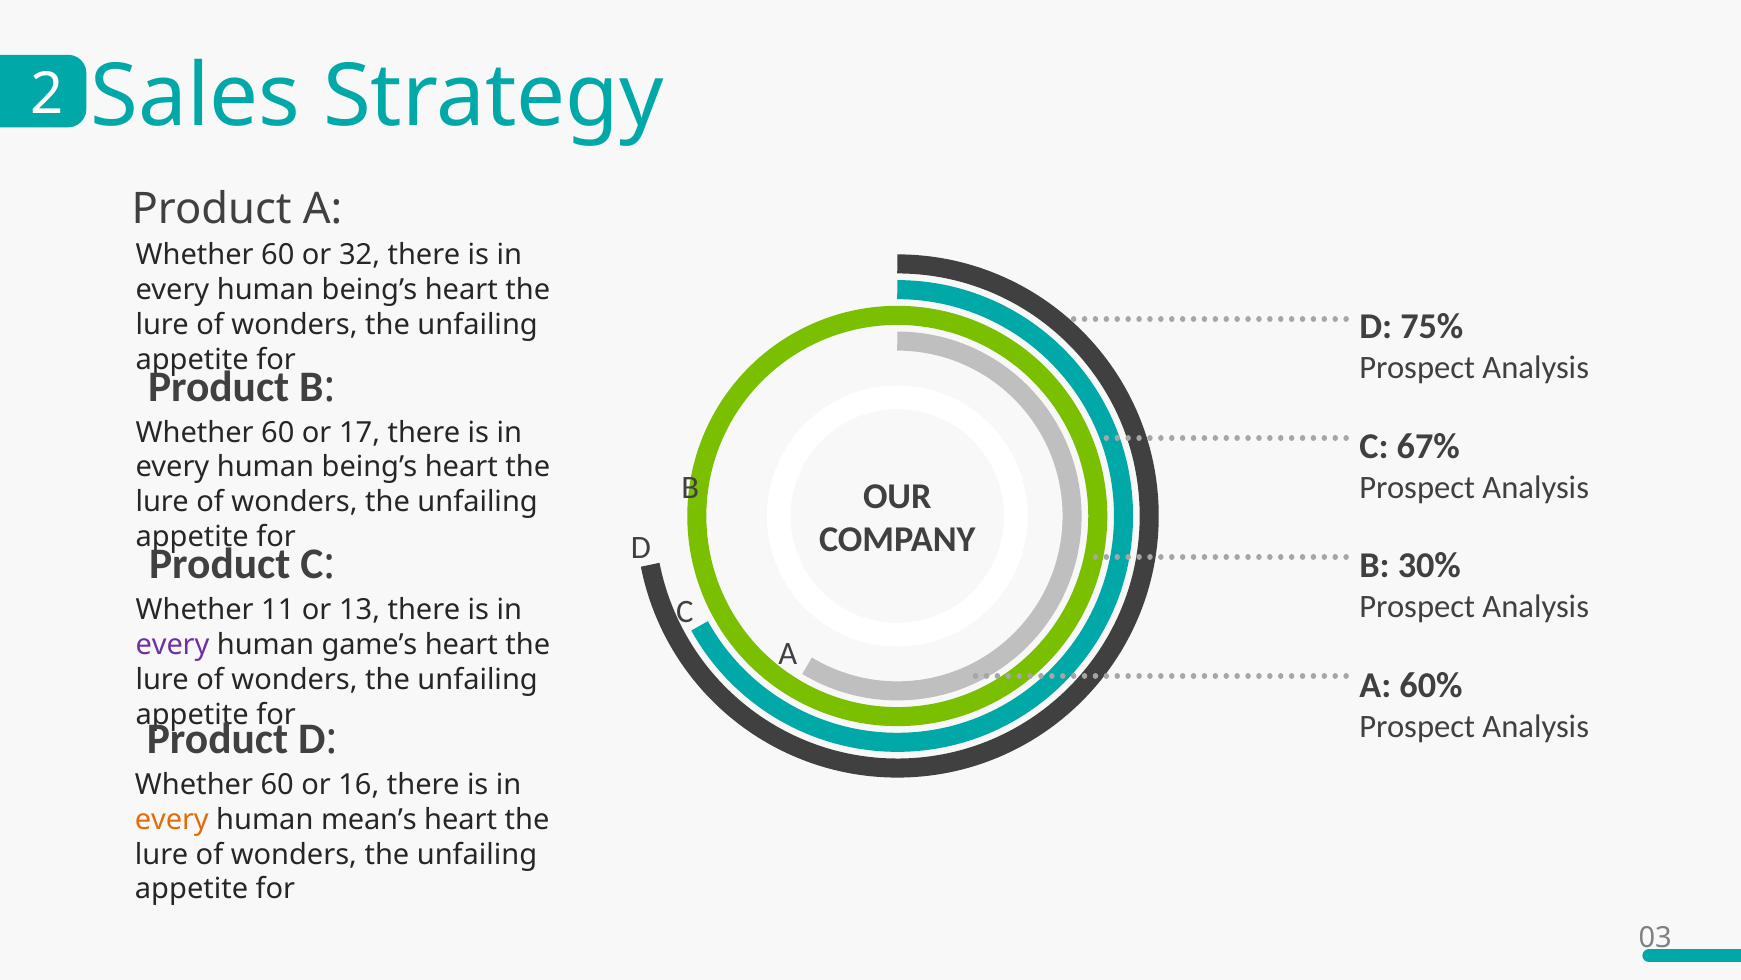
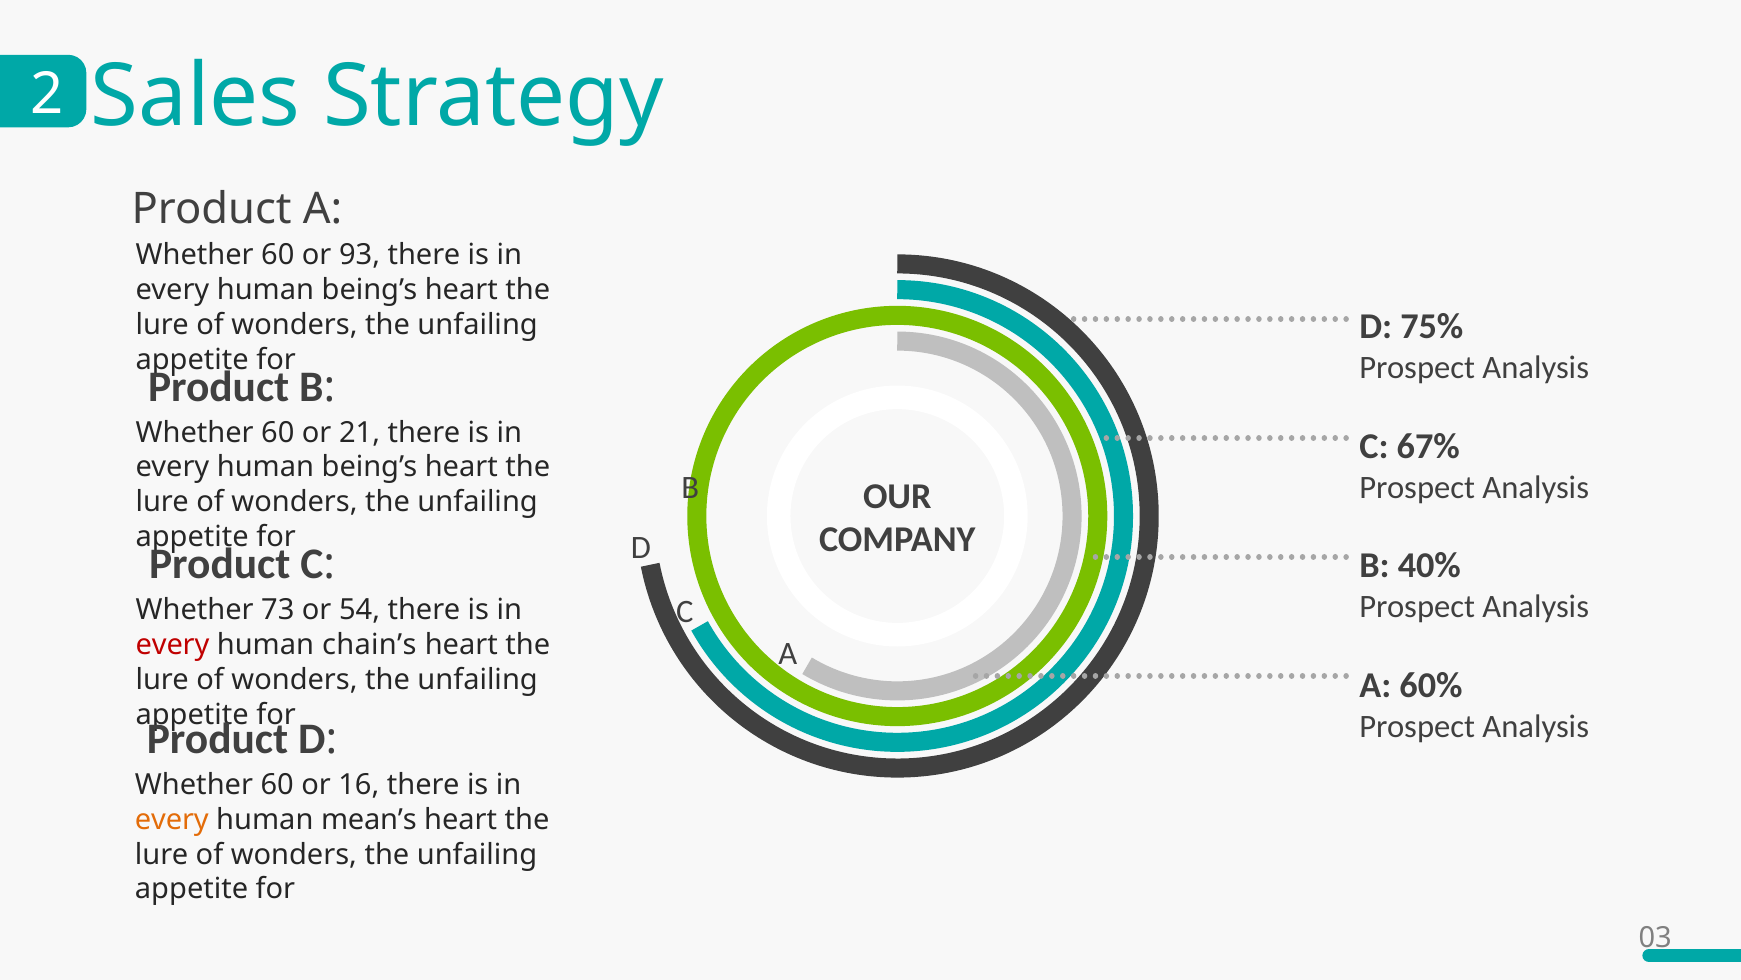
32: 32 -> 93 (360, 255)
17: 17 -> 21 (360, 432)
30%: 30% -> 40% (1429, 565)
11: 11 -> 73 (278, 610)
13: 13 -> 54 (360, 610)
every colour: purple -> red (173, 645)
game’s: game’s -> chain’s (369, 645)
